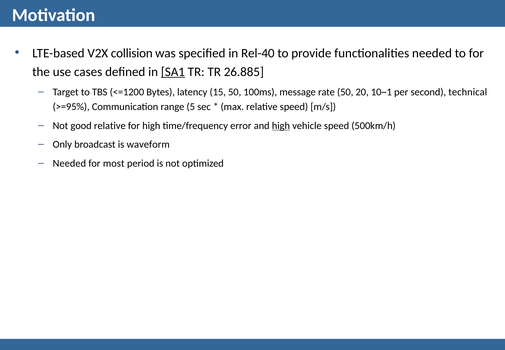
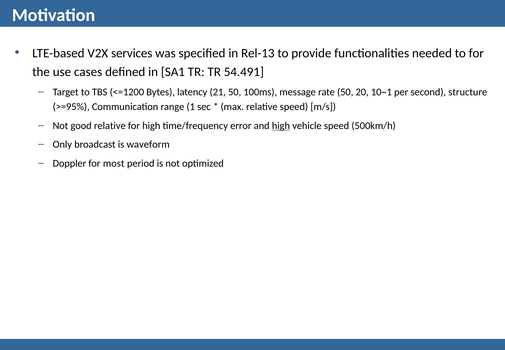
collision: collision -> services (132, 53)
Rel-40: Rel-40 -> Rel-13 (258, 53)
SA1 underline: present -> none (173, 72)
26.885: 26.885 -> 54.491 (244, 72)
15: 15 -> 21 (218, 92)
technical: technical -> structure (468, 92)
5: 5 -> 1 (191, 107)
Needed: Needed -> Doppler (69, 163)
